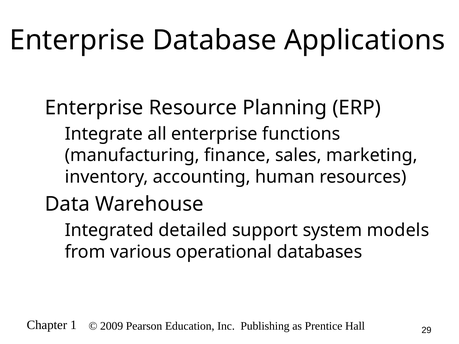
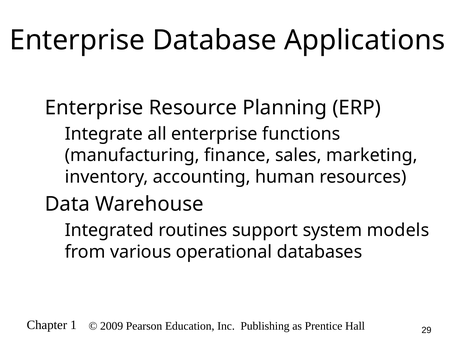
detailed: detailed -> routines (193, 231)
